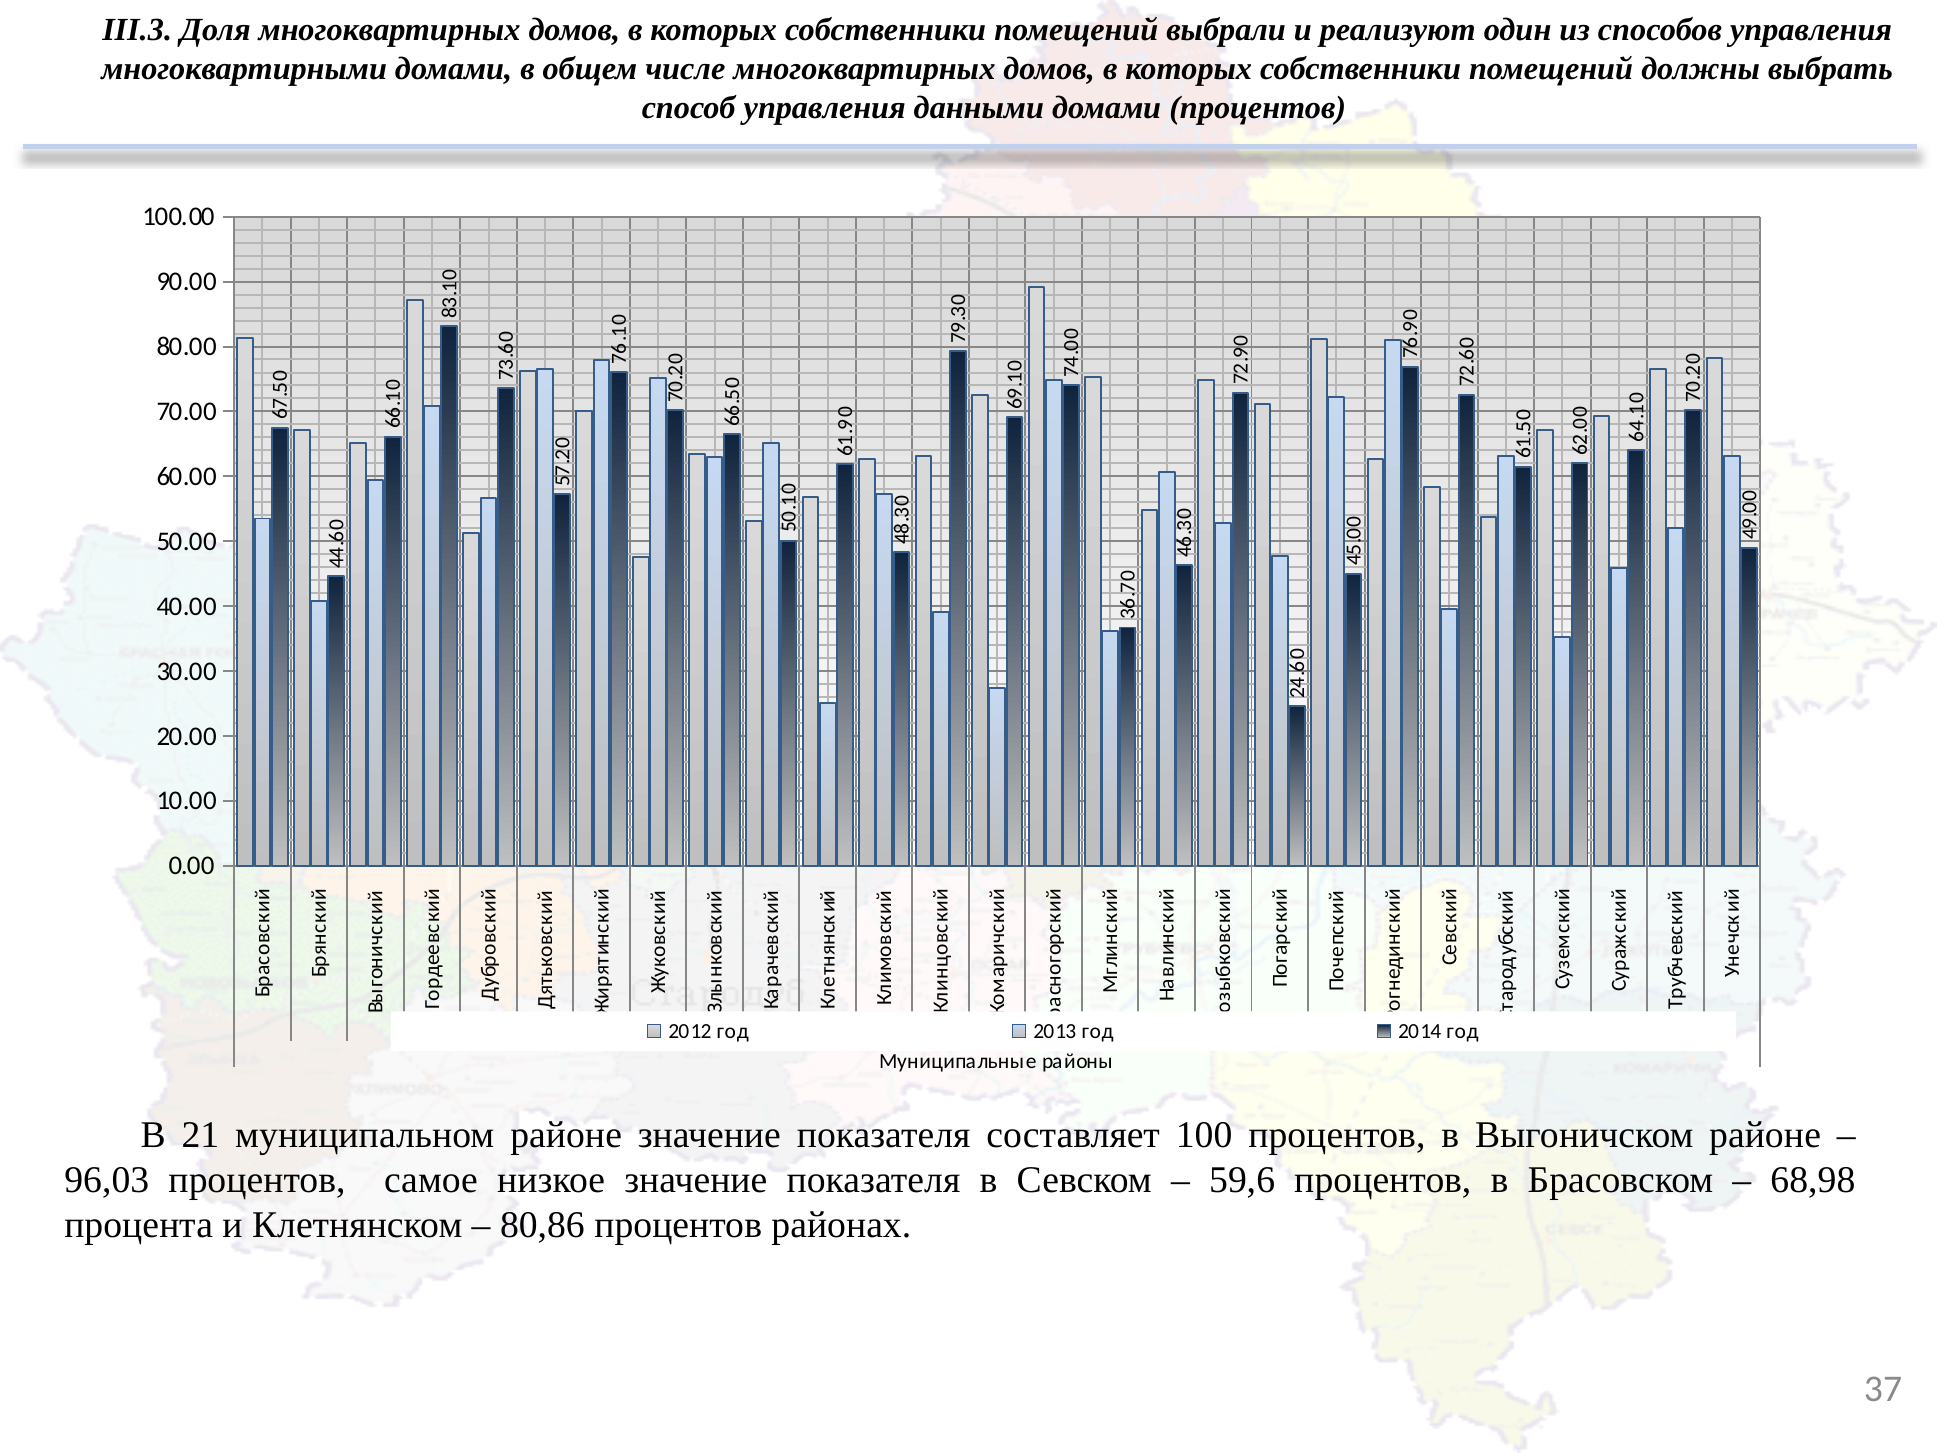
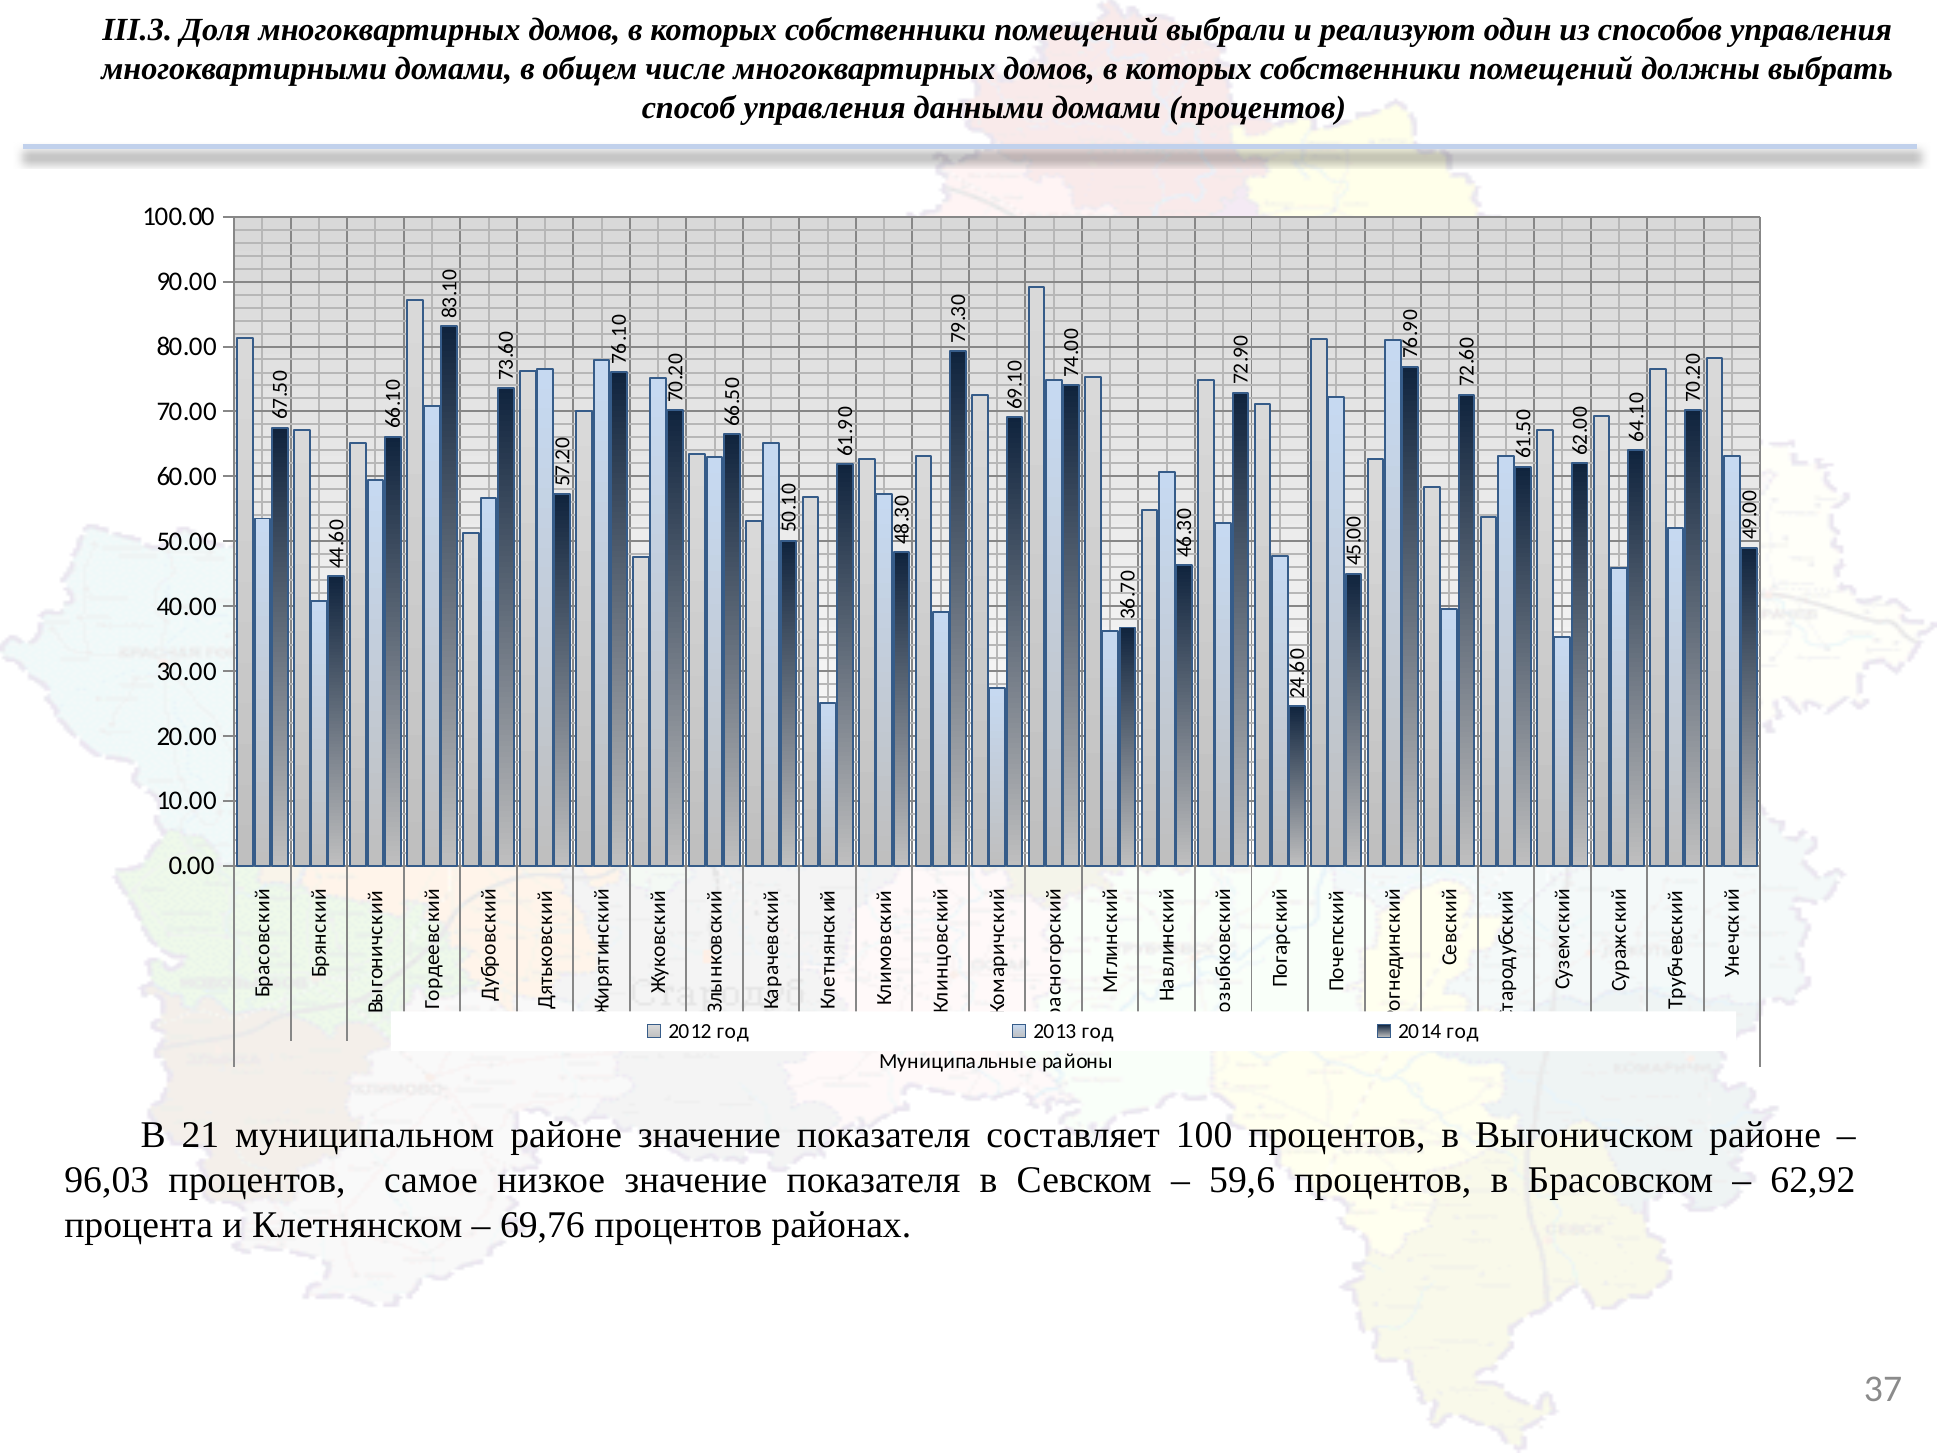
68,98: 68,98 -> 62,92 (1813, 1180)
80,86: 80,86 -> 69,76 (542, 1225)
